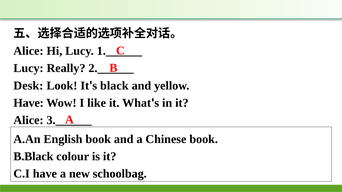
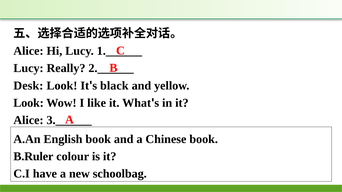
Have: Have -> Look (29, 103)
B.Black: B.Black -> B.Ruler (33, 157)
